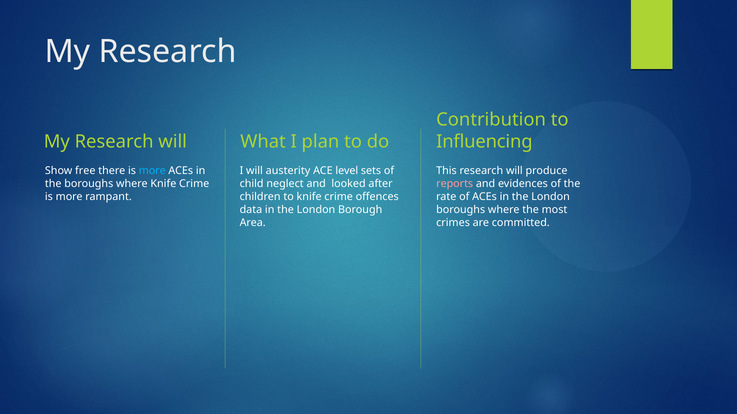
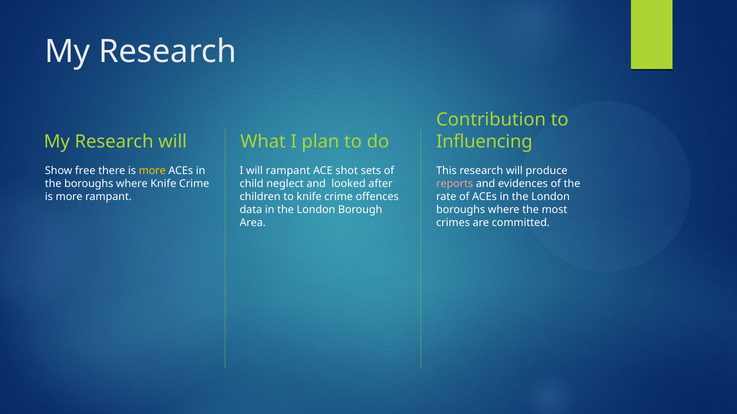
more colour: light blue -> yellow (152, 171)
will austerity: austerity -> rampant (288, 171)
level: level -> shot (347, 171)
